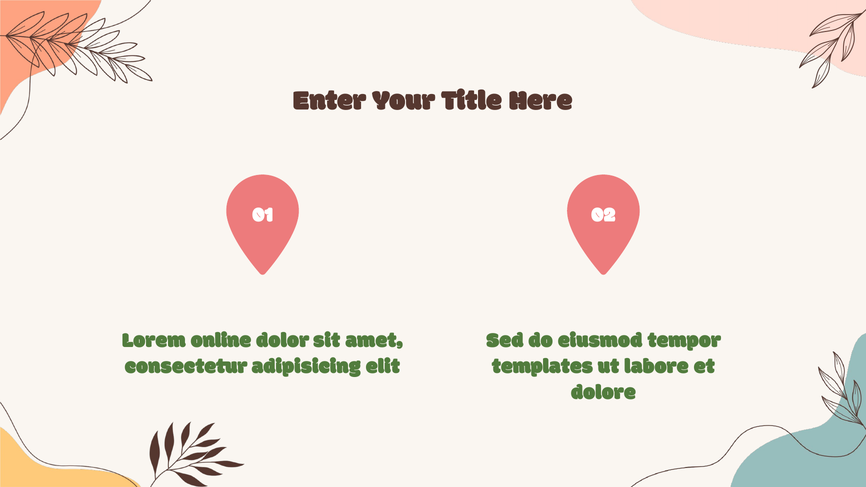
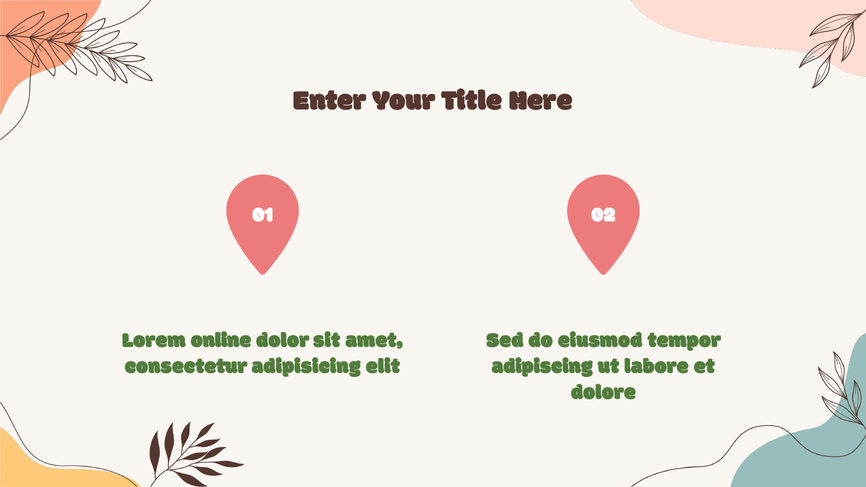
templates: templates -> adipiscing (542, 366)
